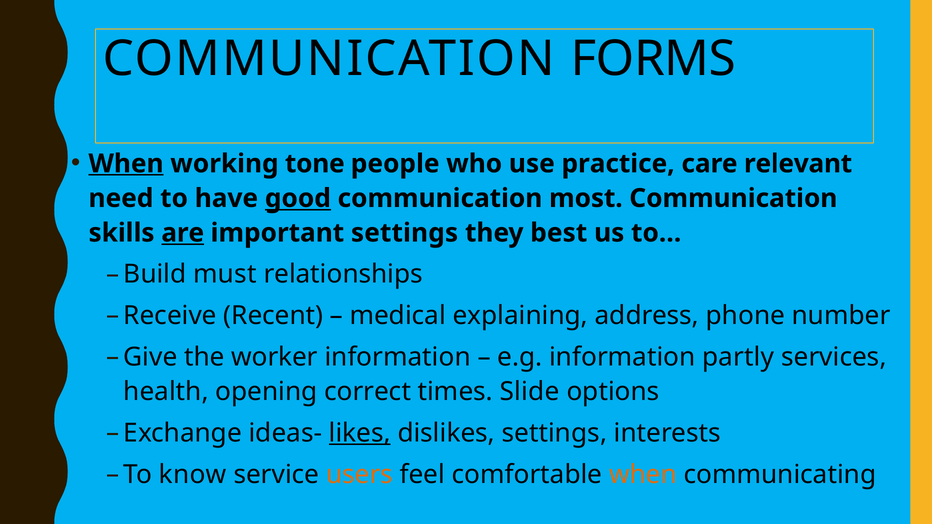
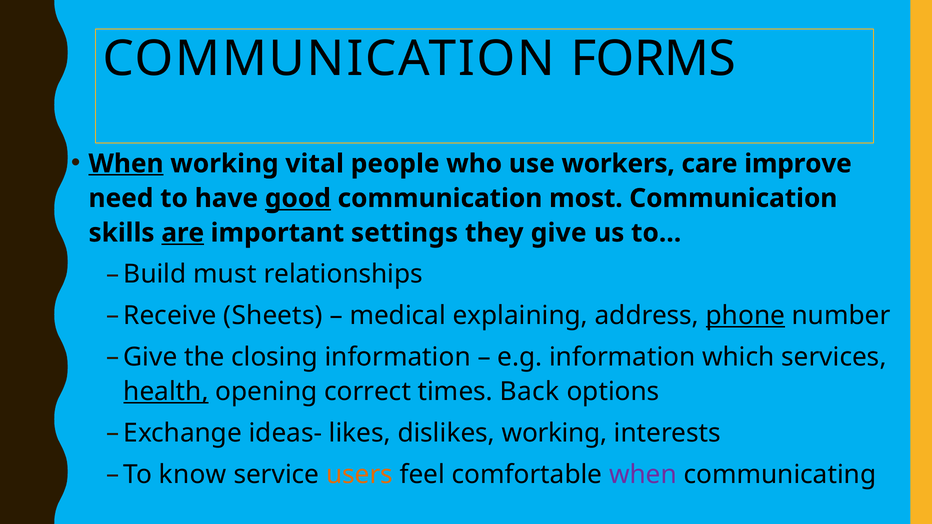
tone: tone -> vital (315, 164)
practice: practice -> workers (618, 164)
relevant: relevant -> improve (798, 164)
they best: best -> give (559, 233)
Recent: Recent -> Sheets (273, 316)
phone underline: none -> present (745, 316)
worker: worker -> closing (275, 357)
partly: partly -> which (738, 357)
health underline: none -> present (166, 392)
Slide: Slide -> Back (530, 392)
likes underline: present -> none (360, 433)
dislikes settings: settings -> working (554, 433)
when colour: orange -> purple (643, 475)
